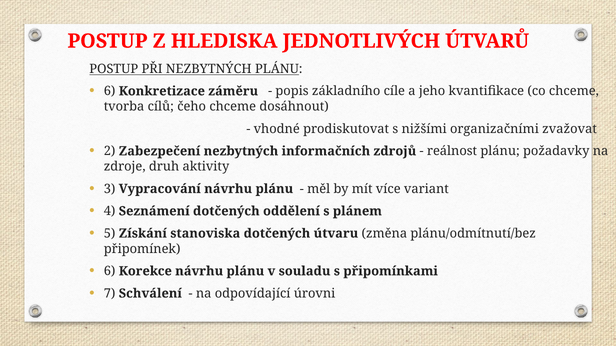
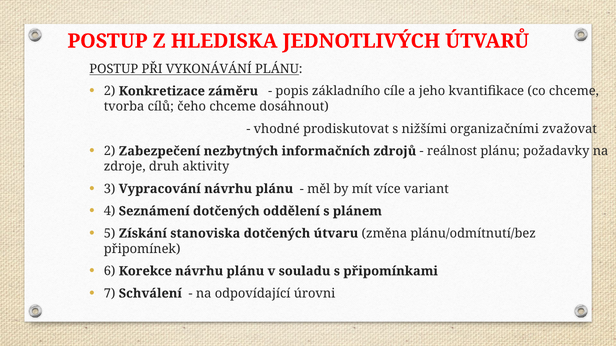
PŘI NEZBYTNÝCH: NEZBYTNÝCH -> VYKONÁVÁNÍ (209, 69)
6: 6 -> 2 (110, 91)
